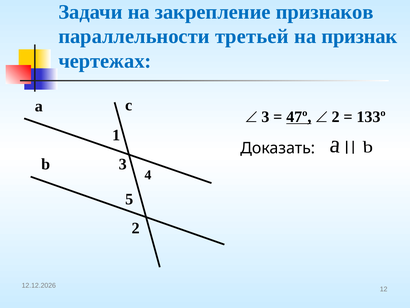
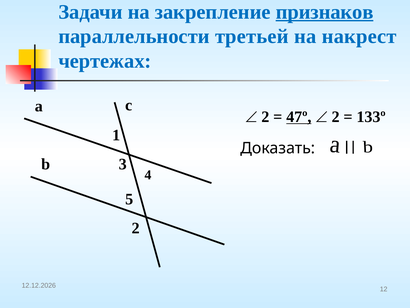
признаков underline: none -> present (325, 12)
признак: признак -> накрест (359, 36)
3: 3 -> 2 (265, 117)
